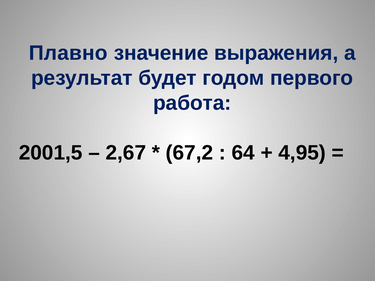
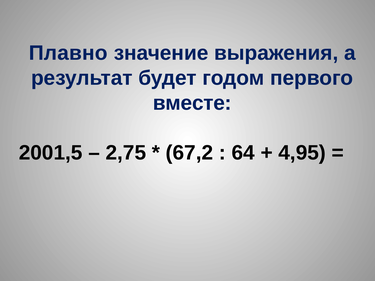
работа: работа -> вместе (192, 103)
2,67: 2,67 -> 2,75 (126, 153)
